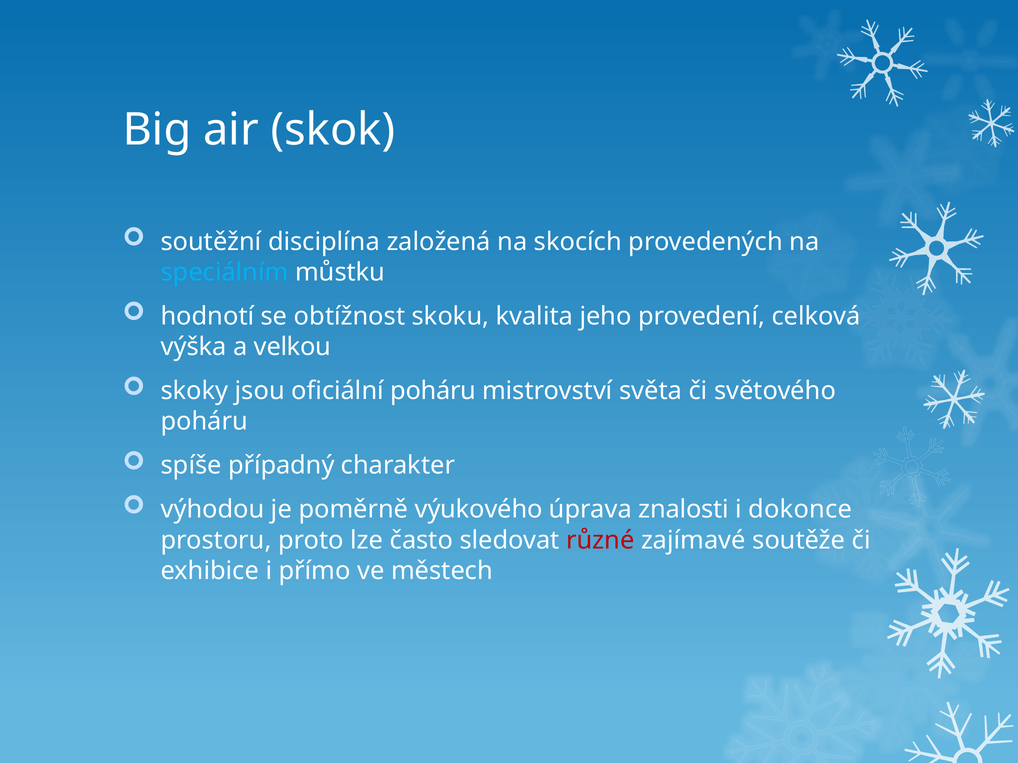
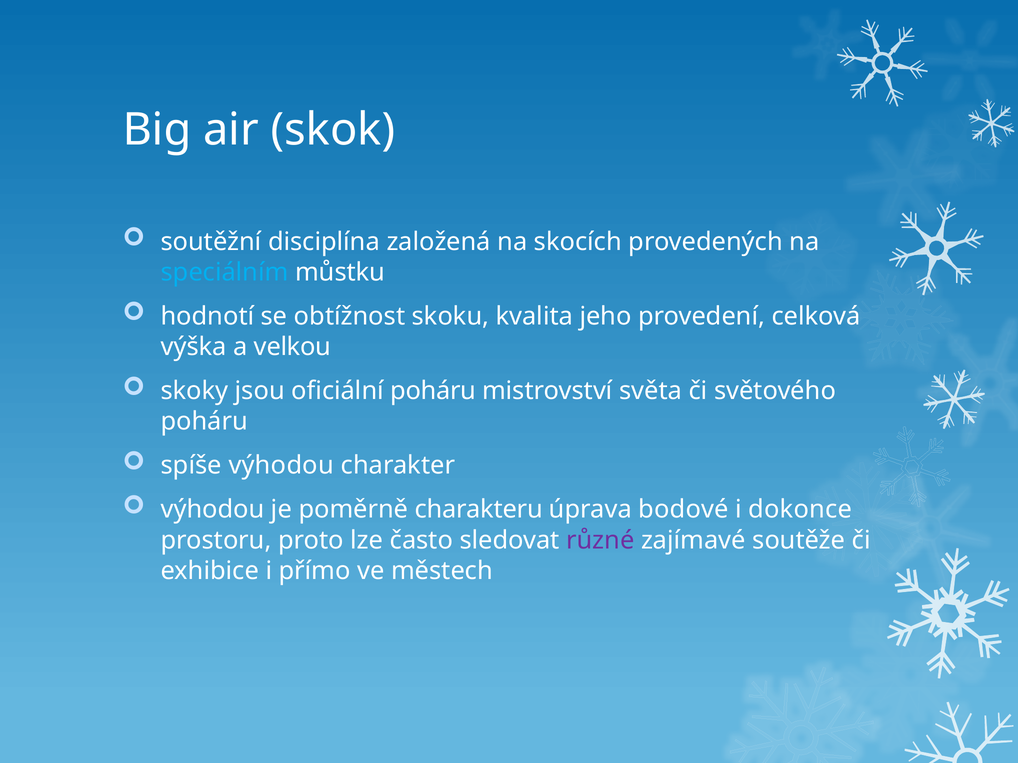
spíše případný: případný -> výhodou (281, 466)
výukového: výukového -> charakteru (479, 510)
znalosti: znalosti -> bodové (683, 510)
různé colour: red -> purple (600, 540)
